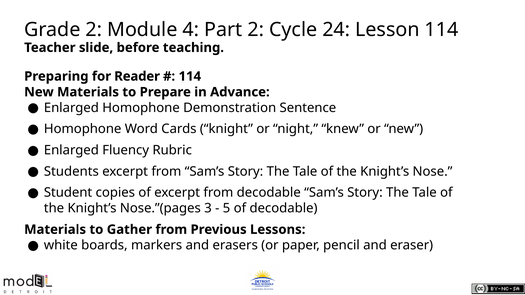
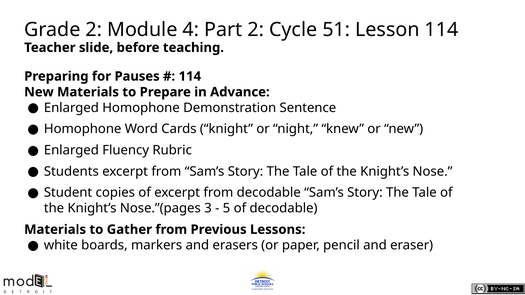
24: 24 -> 51 (336, 30)
Reader: Reader -> Pauses (137, 76)
